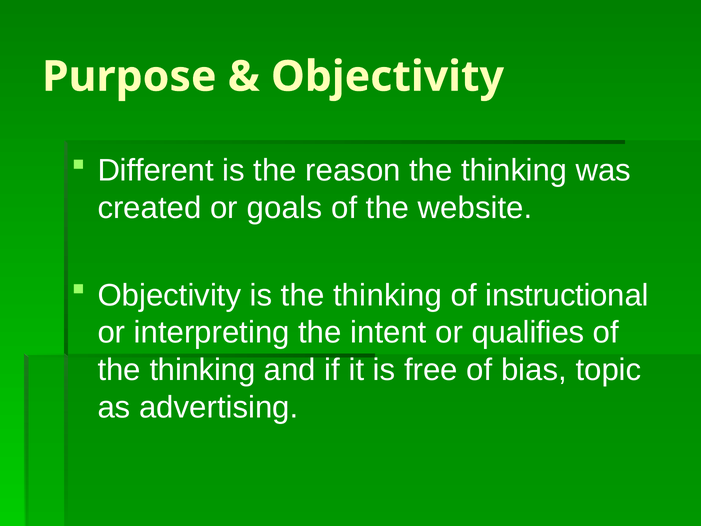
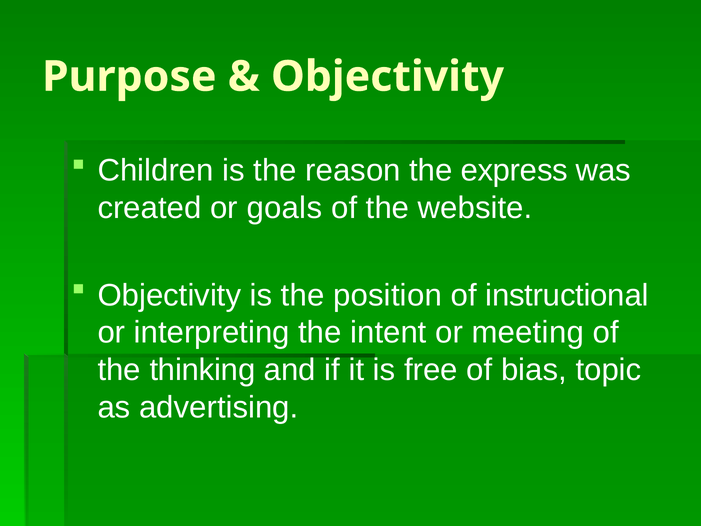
Different: Different -> Children (156, 170)
reason the thinking: thinking -> express (514, 170)
is the thinking: thinking -> position (387, 295)
qualifies: qualifies -> meeting (528, 332)
